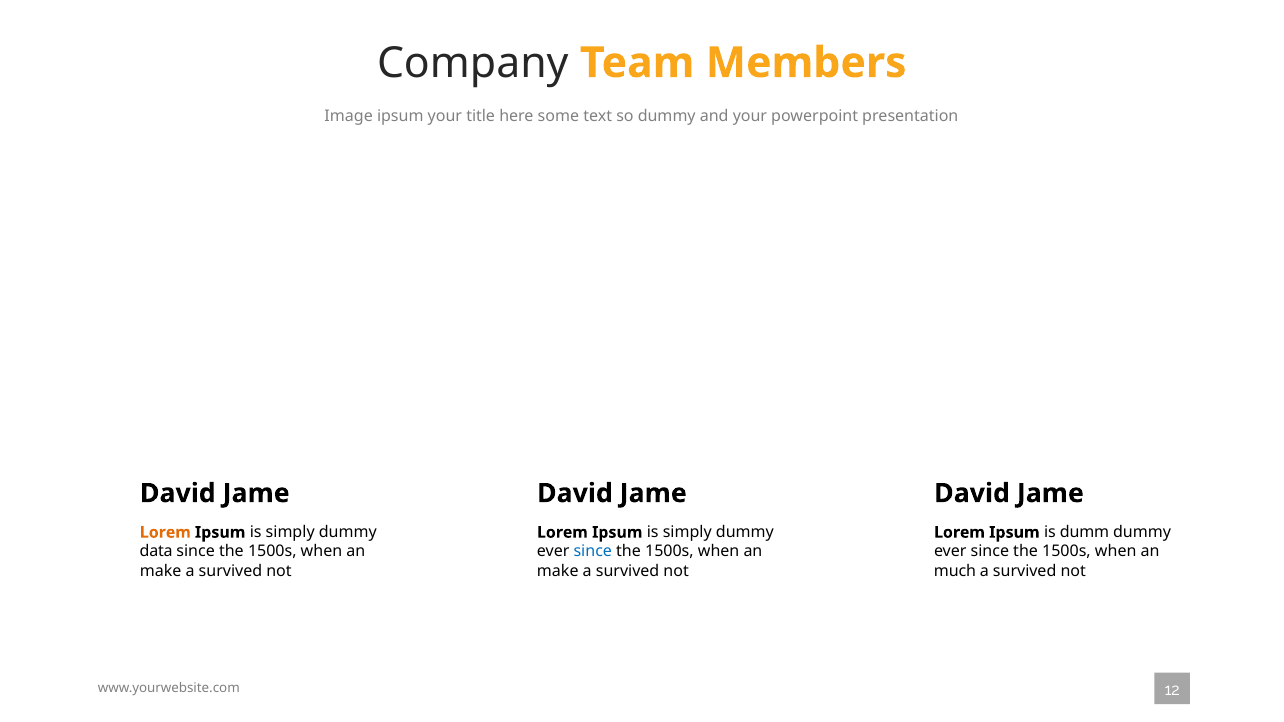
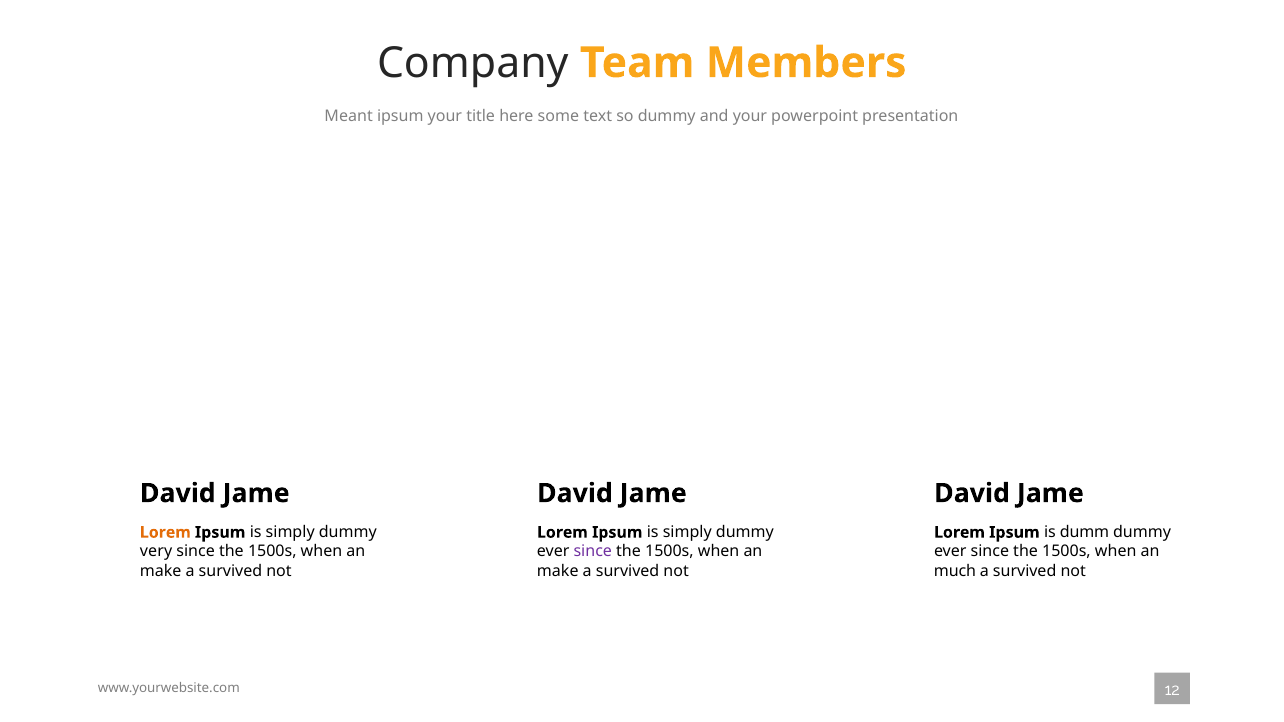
Image: Image -> Meant (349, 116)
data: data -> very (156, 552)
since colour: blue -> purple (593, 552)
